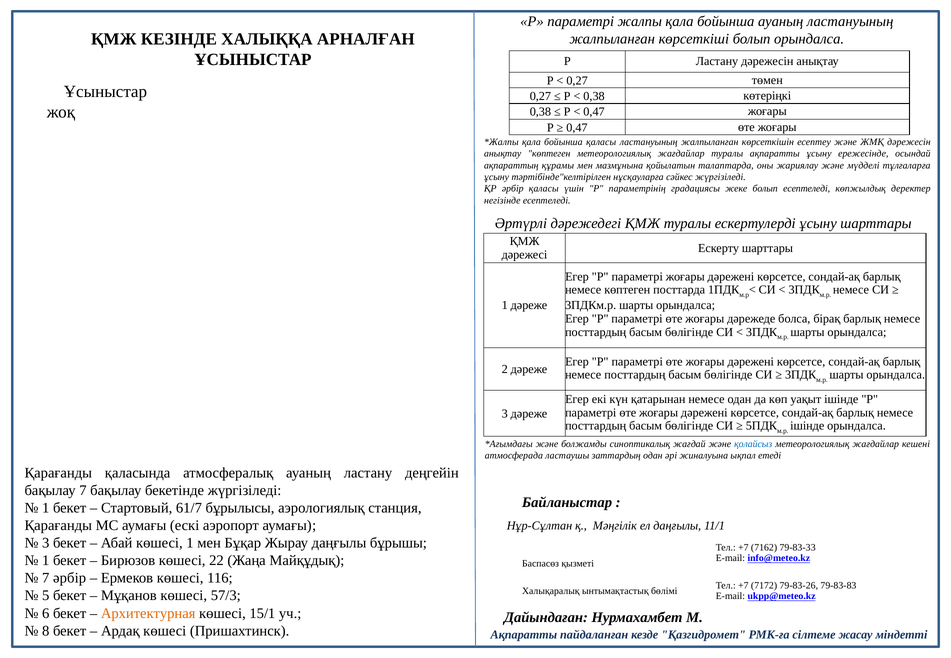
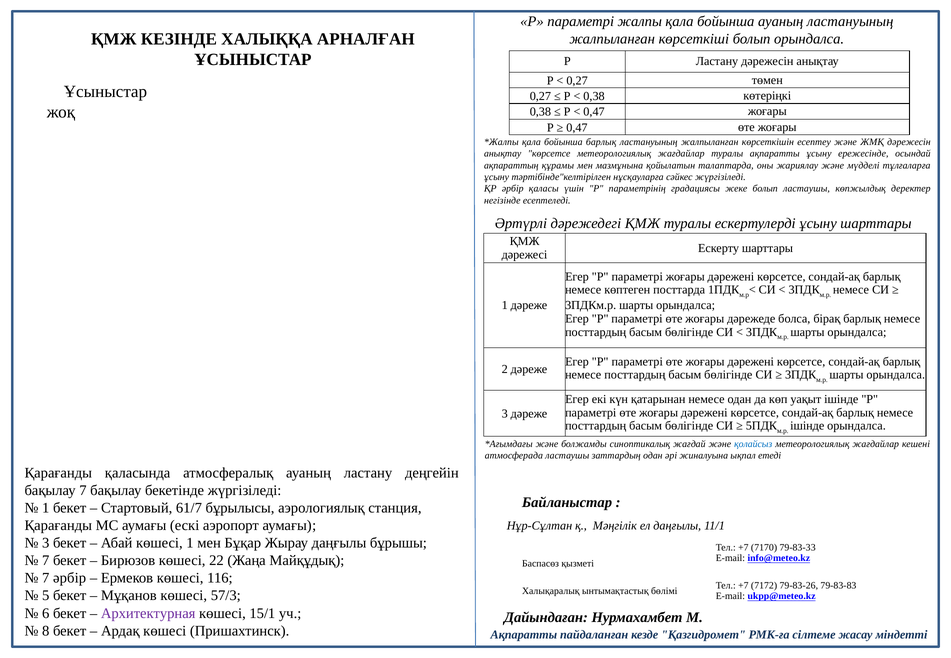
бойынша қаласы: қаласы -> барлық (601, 142)
анықтау көптеген: көптеген -> көрсетсе (549, 154)
болып есептеледі: есептеледі -> ластаушы (807, 189)
7162: 7162 -> 7170 (764, 548)
1: 1 -> 7 (46, 561)
Архитектурная colour: orange -> purple (148, 614)
